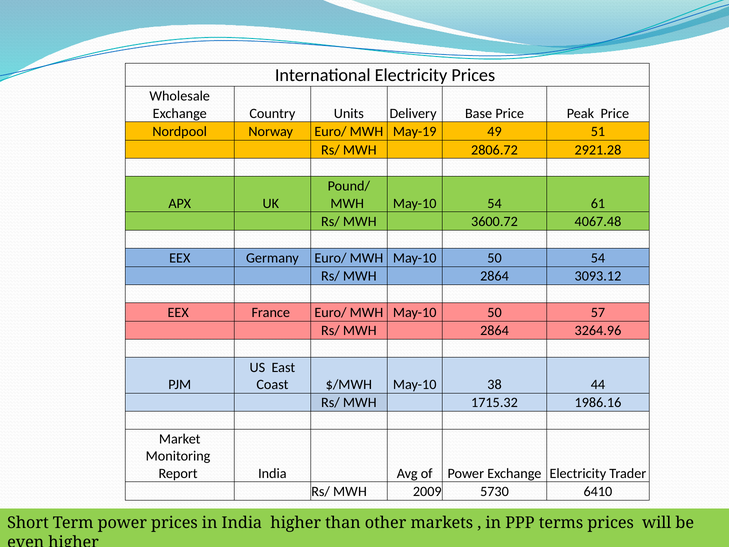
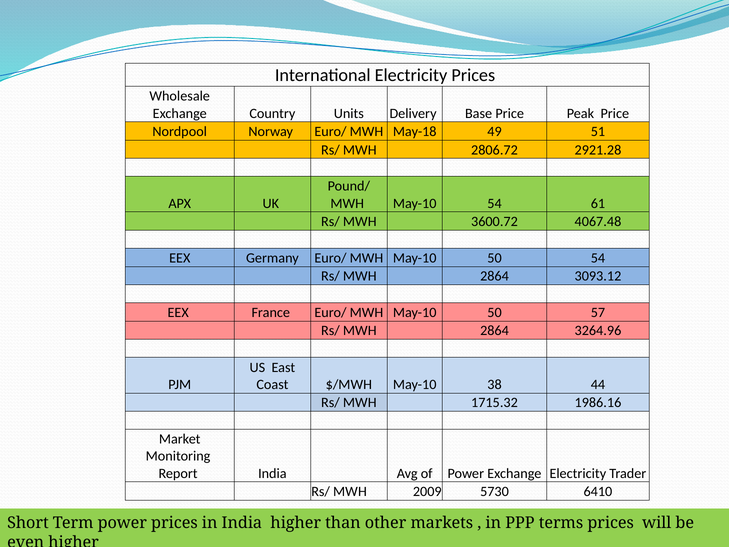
May-19: May-19 -> May-18 (415, 132)
